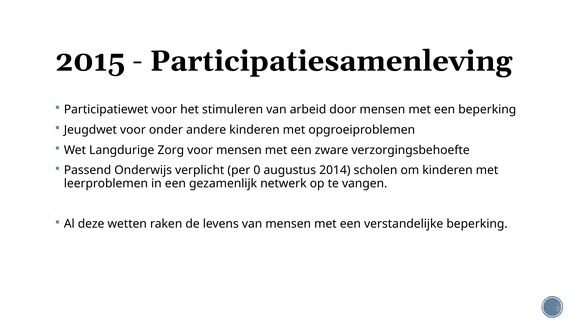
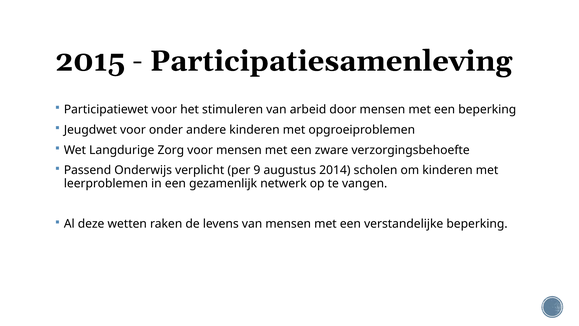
0: 0 -> 9 (257, 170)
